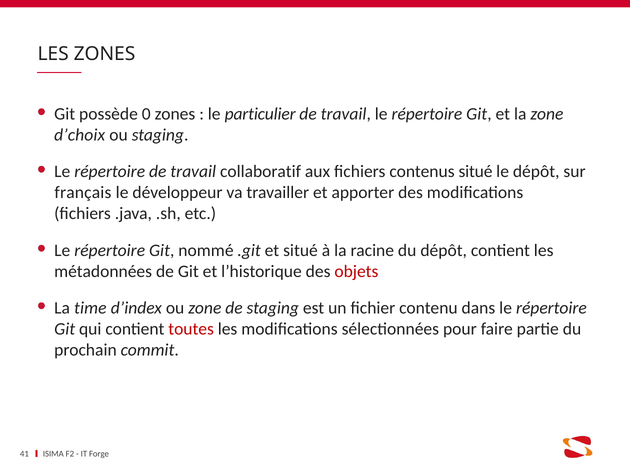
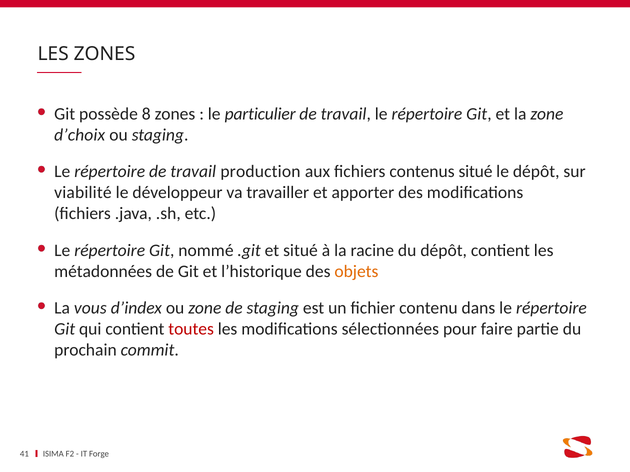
0: 0 -> 8 (146, 114)
collaboratif: collaboratif -> production (260, 172)
français: français -> viabilité (83, 193)
objets colour: red -> orange (356, 272)
time: time -> vous (90, 308)
